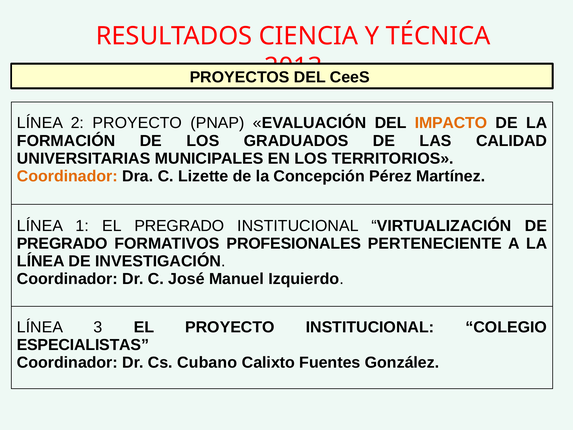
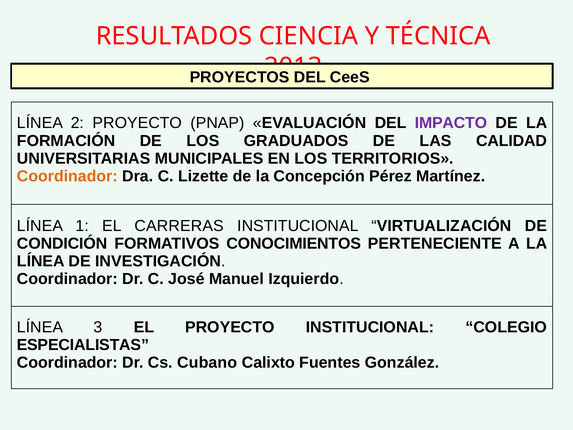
IMPACTO colour: orange -> purple (451, 123)
EL PREGRADO: PREGRADO -> CARRERAS (179, 226)
PREGRADO: PREGRADO -> CONDICIÓN (62, 243)
PROFESIONALES: PROFESIONALES -> CONOCIMIENTOS (294, 243)
